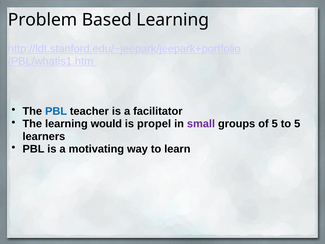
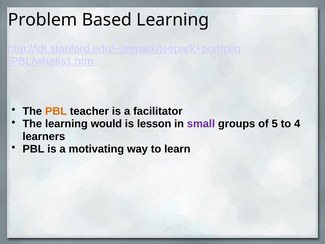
PBL colour: blue -> orange (56, 111)
propel: propel -> lesson (154, 124)
to 5: 5 -> 4 (297, 124)
